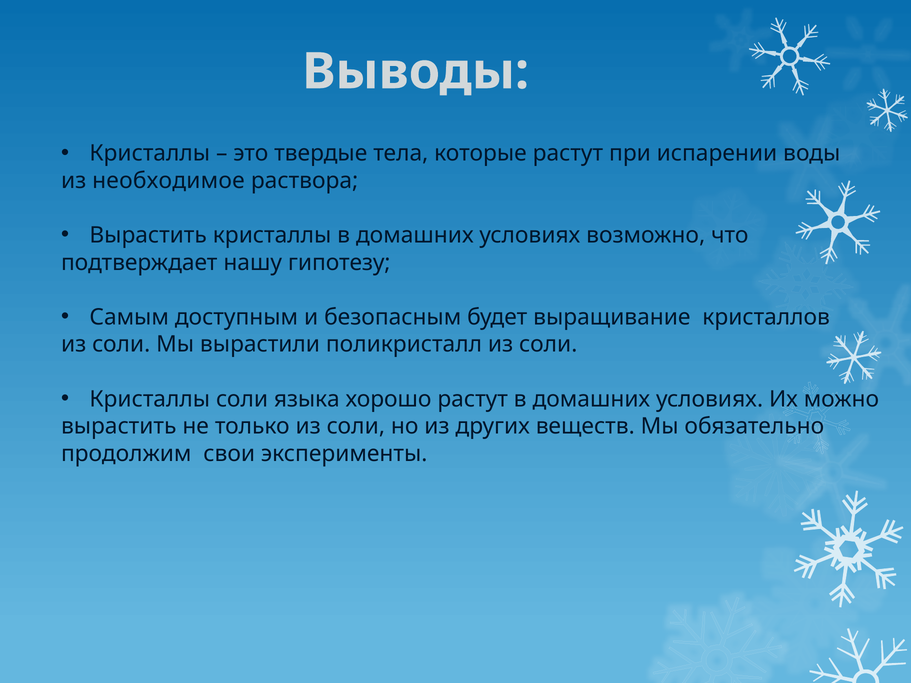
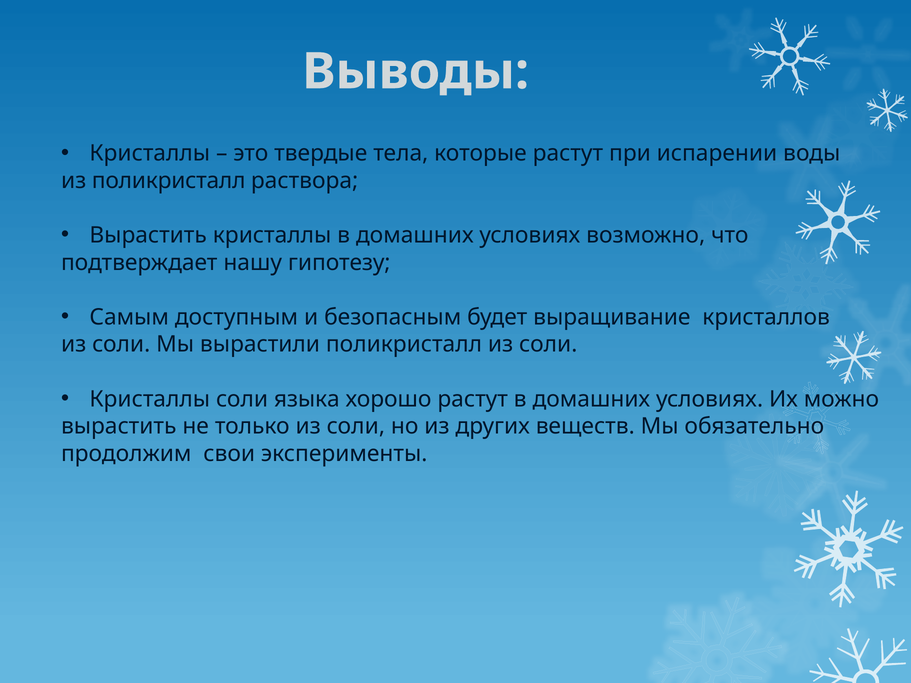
из необходимое: необходимое -> поликристалл (169, 181)
